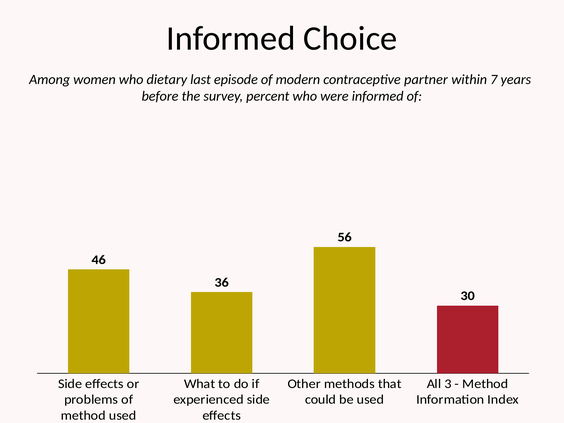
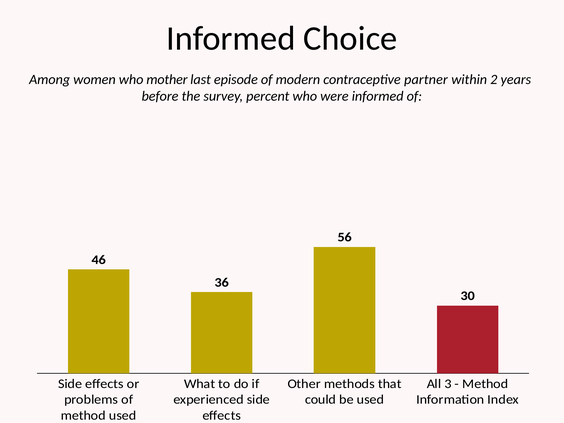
dietary: dietary -> mother (167, 79)
7: 7 -> 2 (494, 79)
